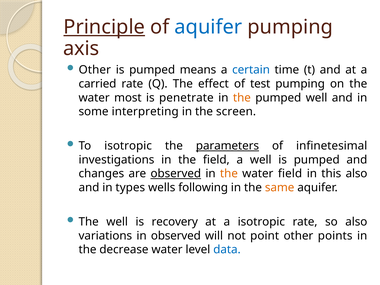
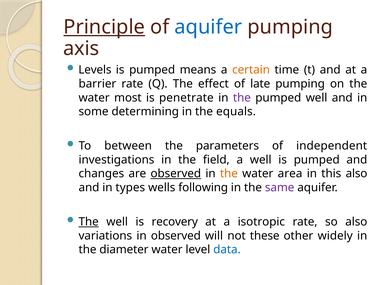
Other: Other -> Levels (95, 70)
certain colour: blue -> orange (251, 70)
carried: carried -> barrier (97, 84)
test: test -> late (260, 84)
the colour: orange -> purple (242, 98)
interpreting: interpreting -> determining (145, 112)
screen: screen -> equals (236, 112)
To isotropic: isotropic -> between (128, 146)
parameters underline: present -> none (227, 146)
infinetesimal: infinetesimal -> independent (332, 146)
water field: field -> area (290, 174)
same colour: orange -> purple (280, 188)
The underline: none -> present (89, 222)
point: point -> these (265, 236)
points: points -> widely (335, 236)
decrease: decrease -> diameter (124, 250)
